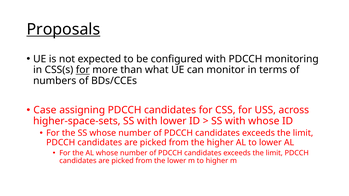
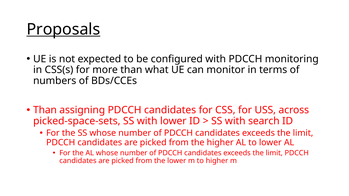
for underline: present -> none (83, 70)
Case: Case -> Than (45, 110)
higher-space-sets: higher-space-sets -> picked-space-sets (77, 121)
with whose: whose -> search (264, 121)
